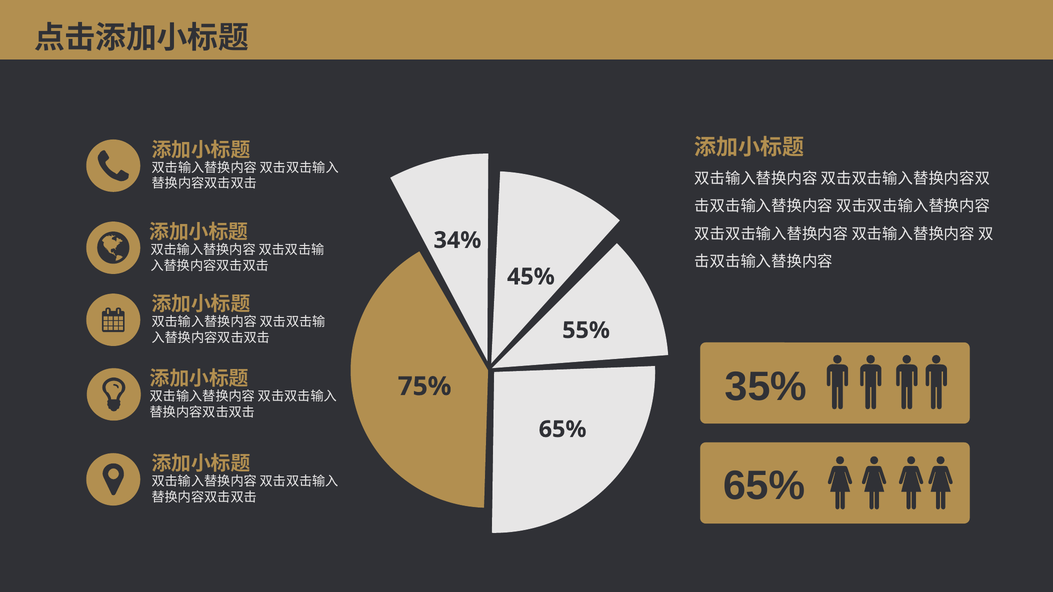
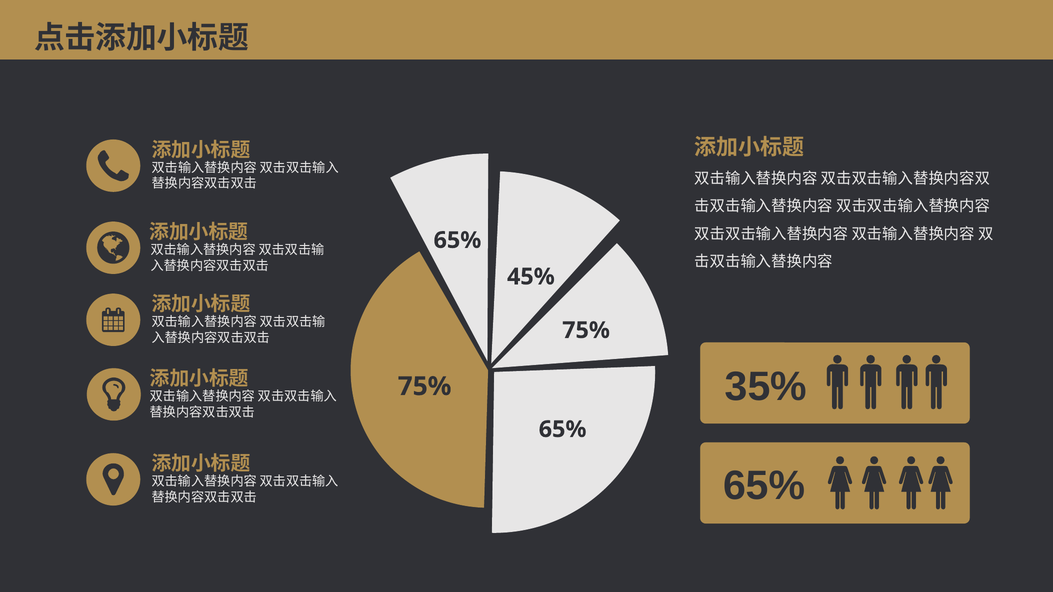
34%: 34% -> 65% (457, 240)
55%: 55% -> 75% (586, 330)
